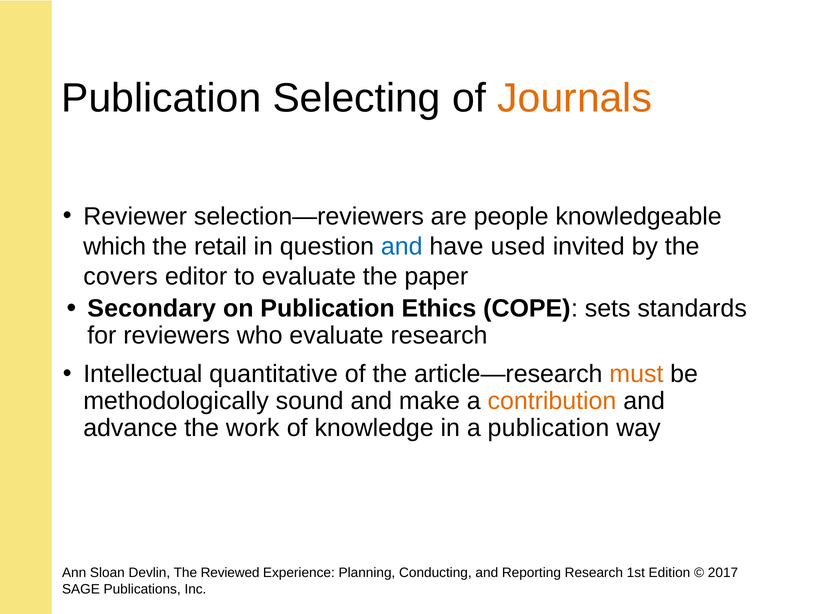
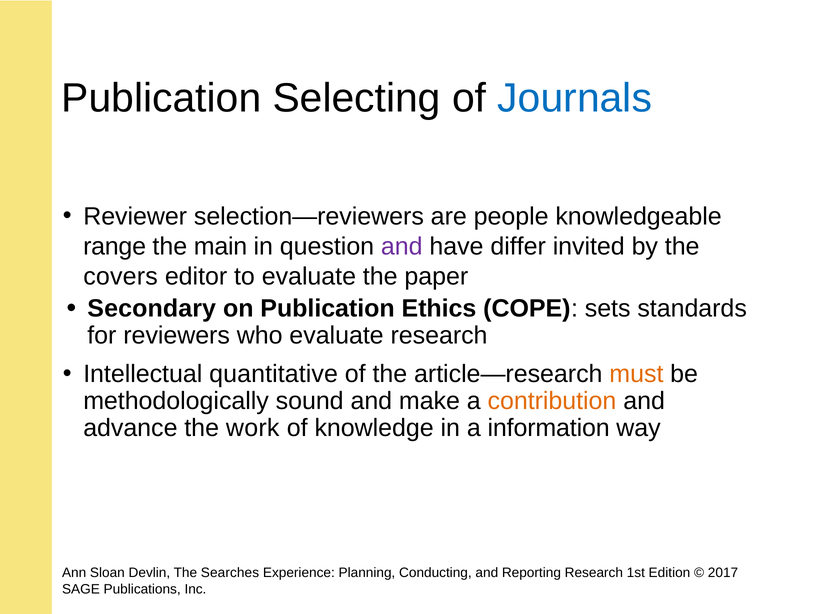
Journals colour: orange -> blue (575, 98)
which: which -> range (115, 246)
retail: retail -> main (221, 246)
and colour: blue -> purple (402, 246)
used: used -> differ (518, 246)
a publication: publication -> information (549, 427)
Reviewed: Reviewed -> Searches (230, 572)
